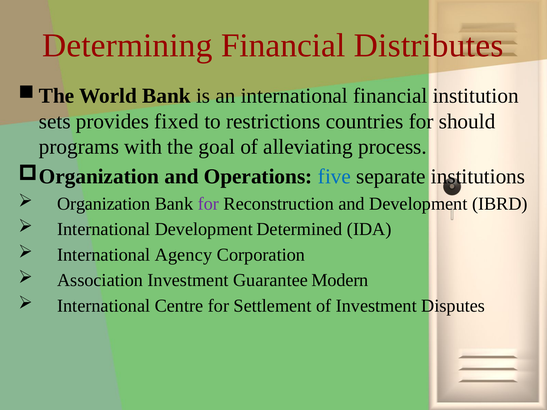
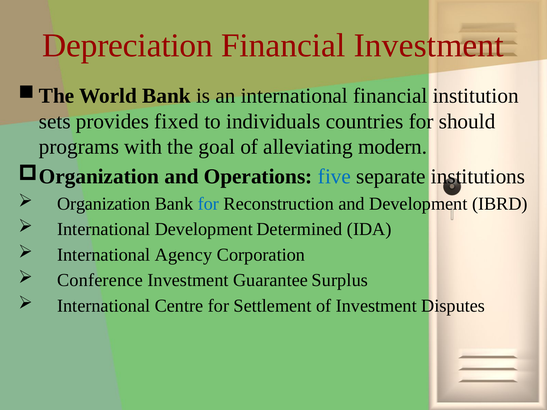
Determining: Determining -> Depreciation (127, 46)
Financial Distributes: Distributes -> Investment (429, 46)
restrictions: restrictions -> individuals (273, 121)
process: process -> modern (393, 147)
for colour: purple -> blue (208, 204)
Association: Association -> Conference (100, 280)
Modern: Modern -> Surplus (340, 280)
